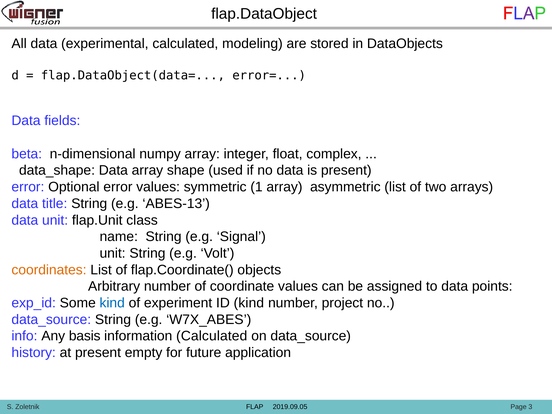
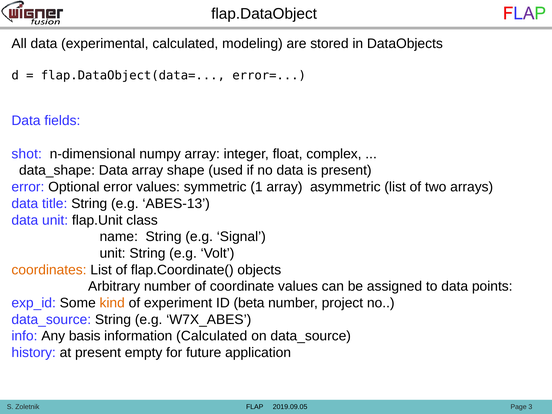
beta: beta -> shot (27, 154)
kind colour: blue -> orange (112, 303)
ID kind: kind -> beta (249, 303)
